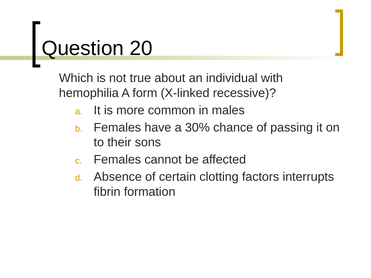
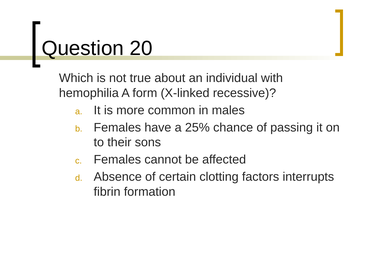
30%: 30% -> 25% (197, 128)
